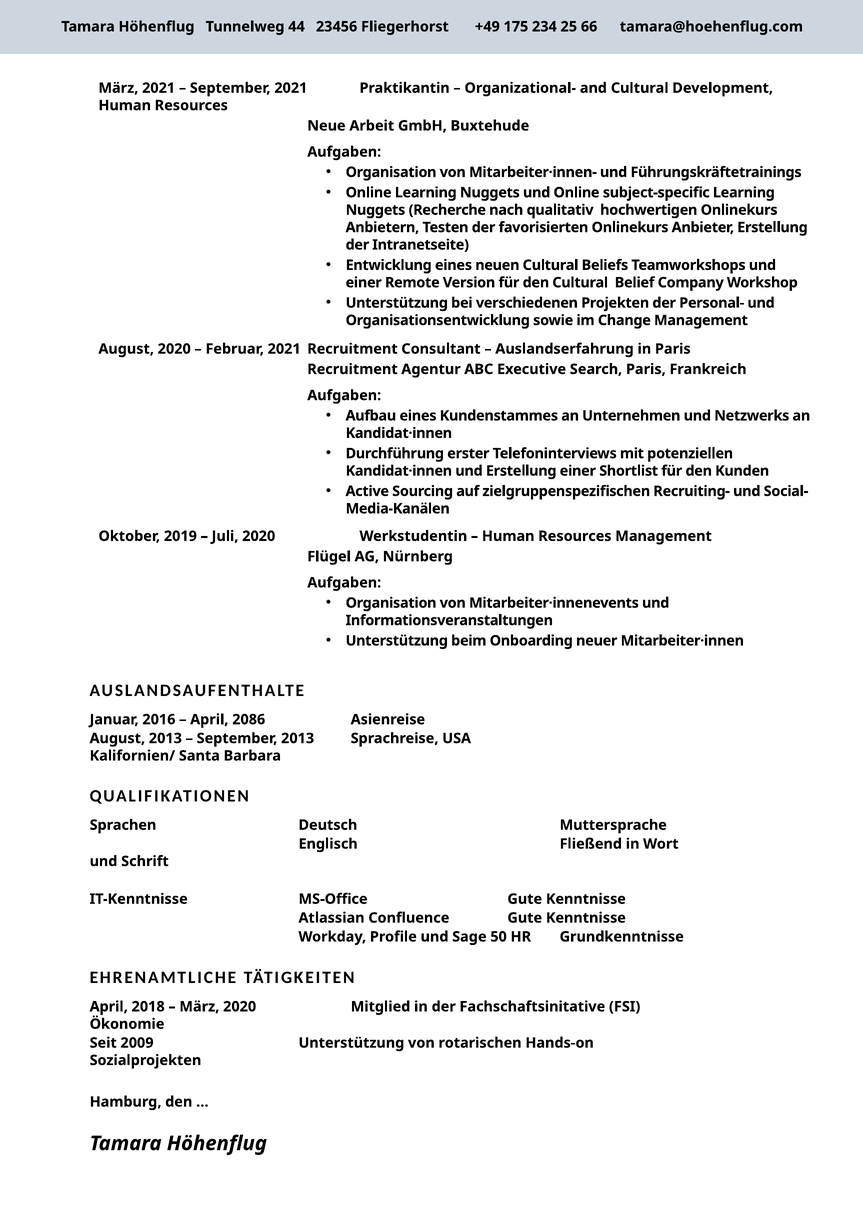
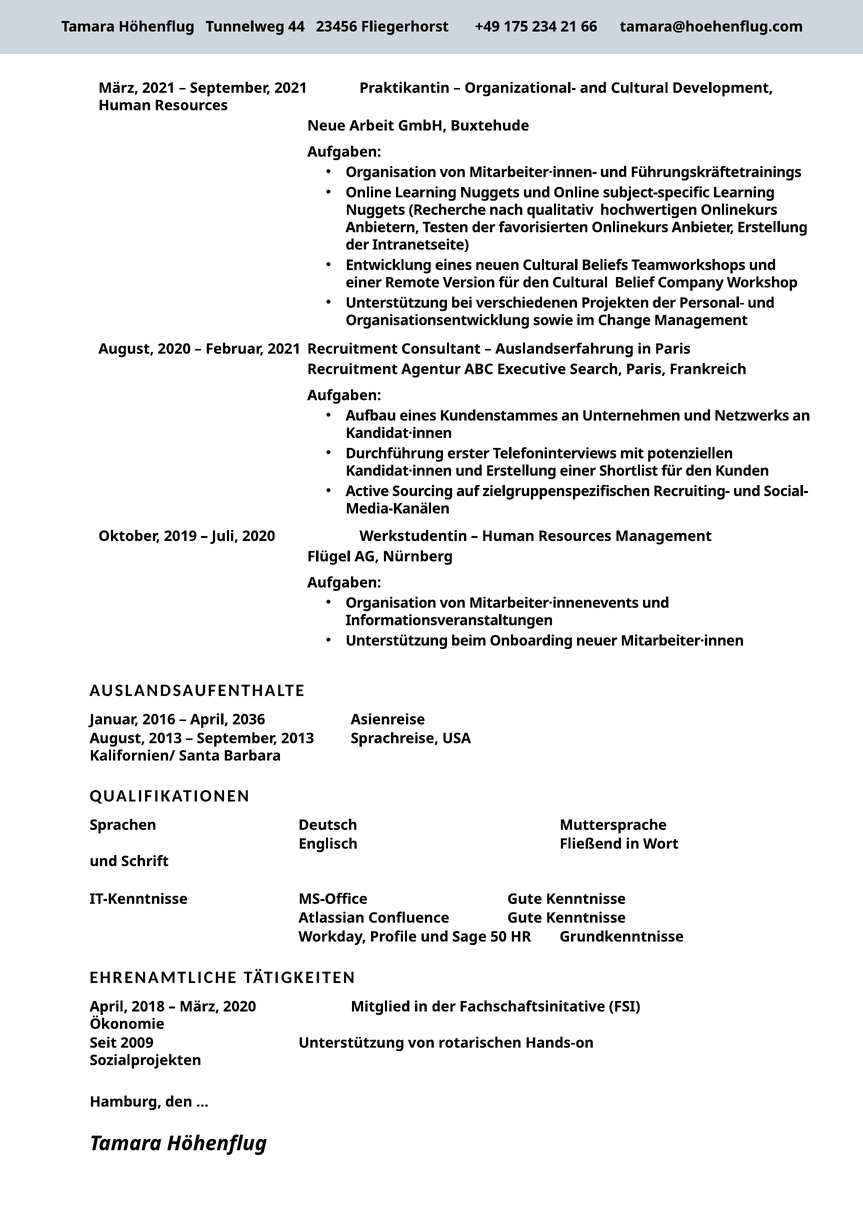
25: 25 -> 21 (569, 27)
2086: 2086 -> 2036 (249, 720)
